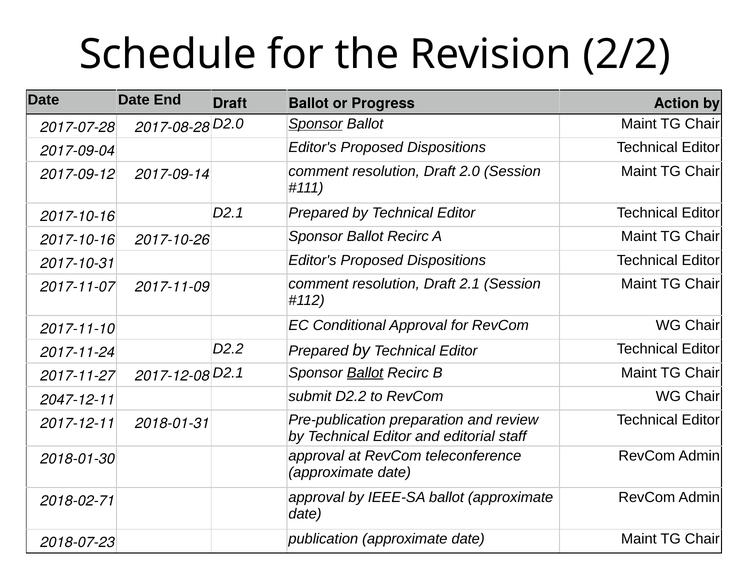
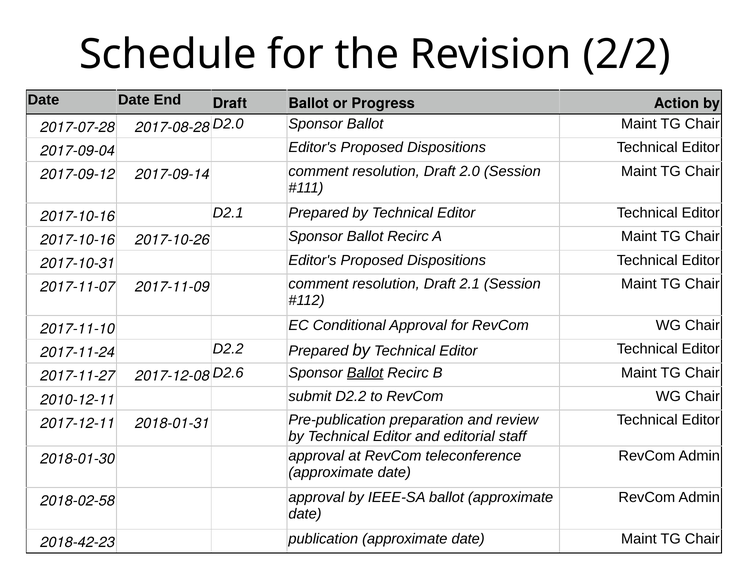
Sponsor underline: present -> none (316, 124)
2017-12-08 D2.1: D2.1 -> D2.6 (228, 372)
2047-12-11: 2047-12-11 -> 2010-12-11 (78, 399)
2018-02-71: 2018-02-71 -> 2018-02-58 (78, 500)
2018-07-23: 2018-07-23 -> 2018-42-23 (78, 542)
